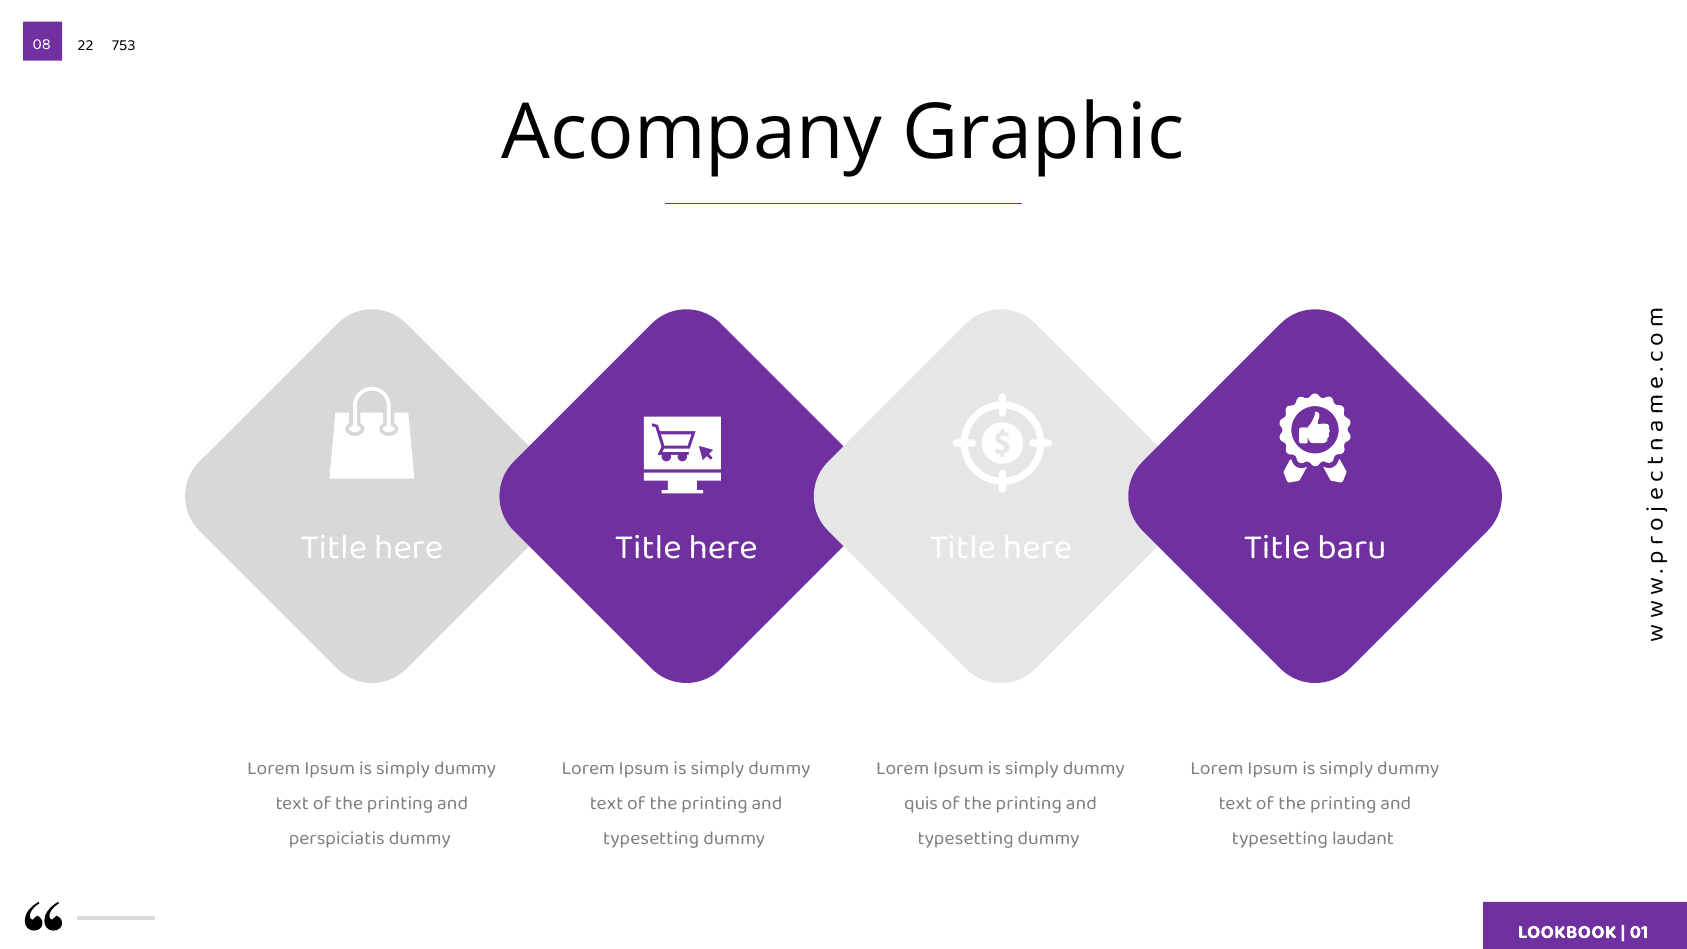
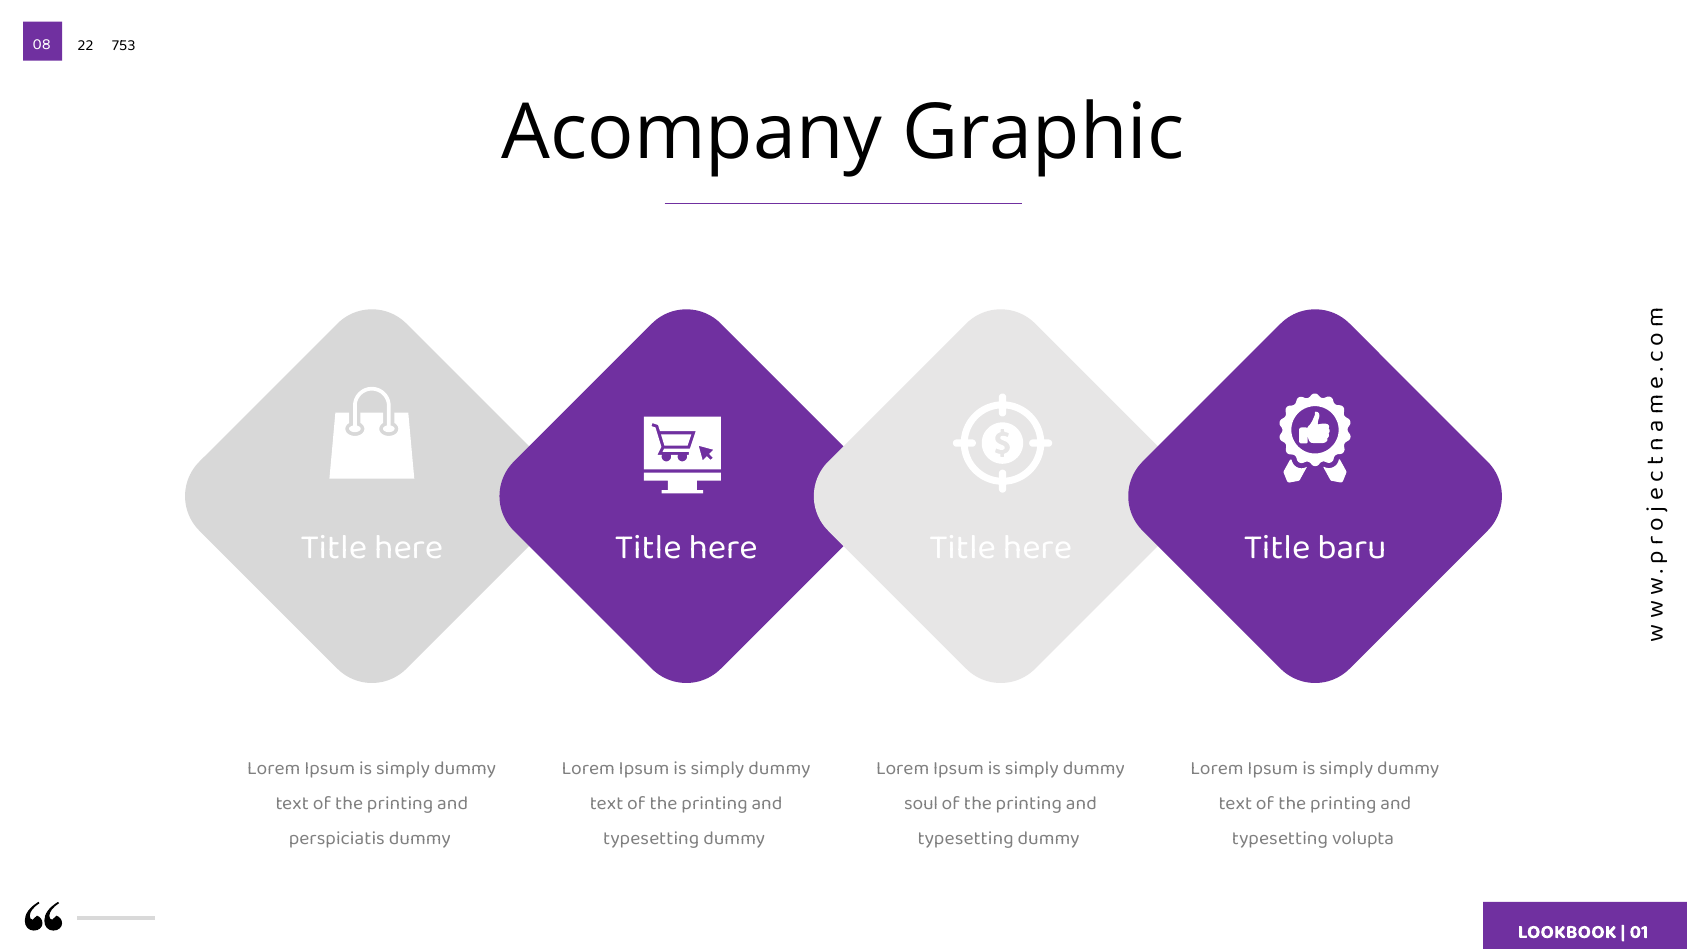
quis: quis -> soul (921, 803)
laudant: laudant -> volupta (1363, 838)
